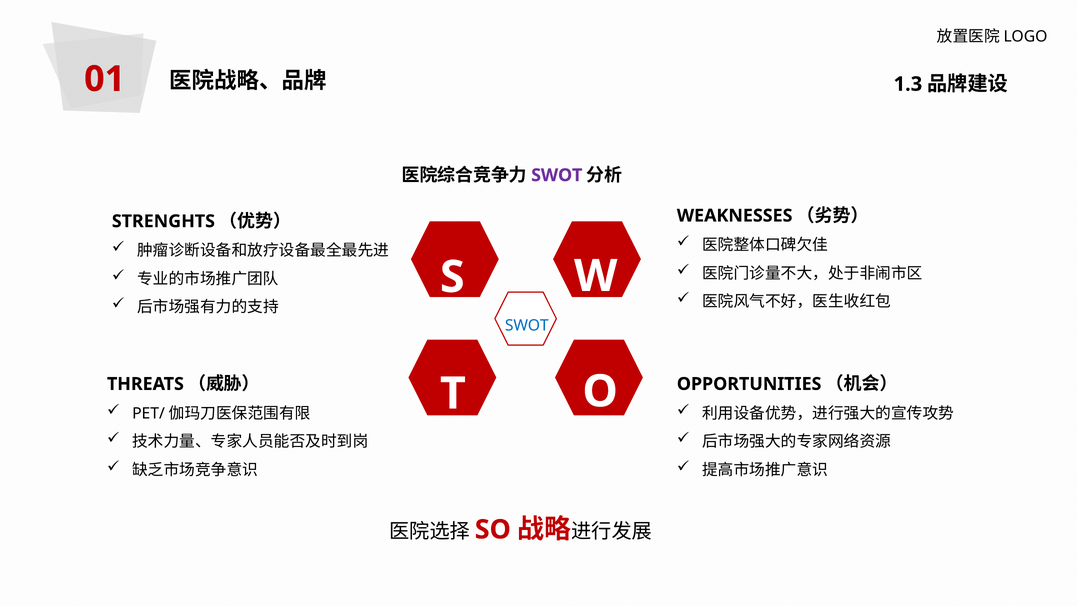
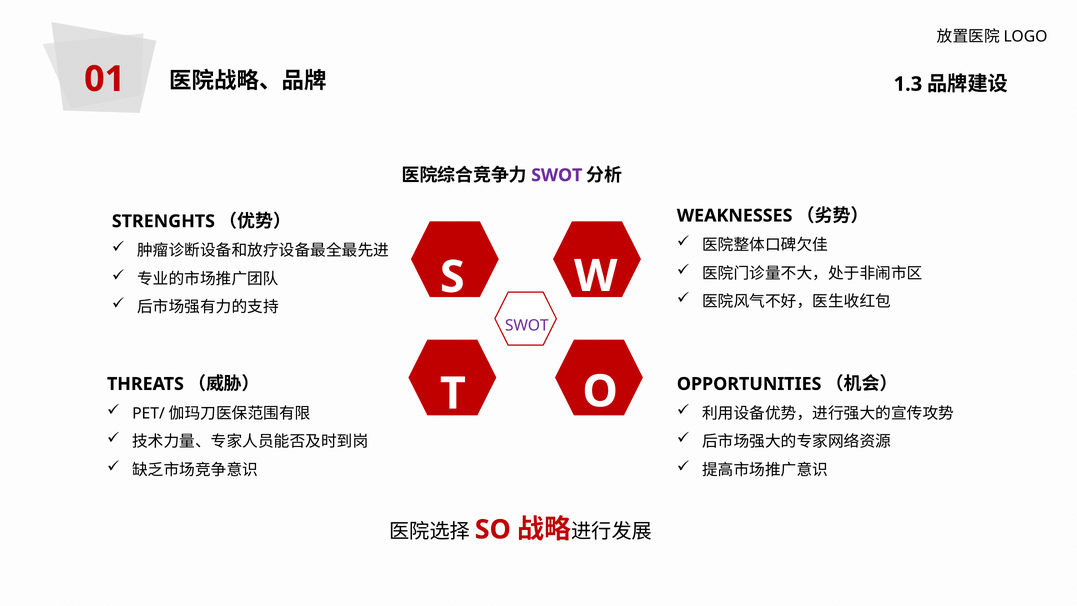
SWOT colour: blue -> purple (527, 326)
